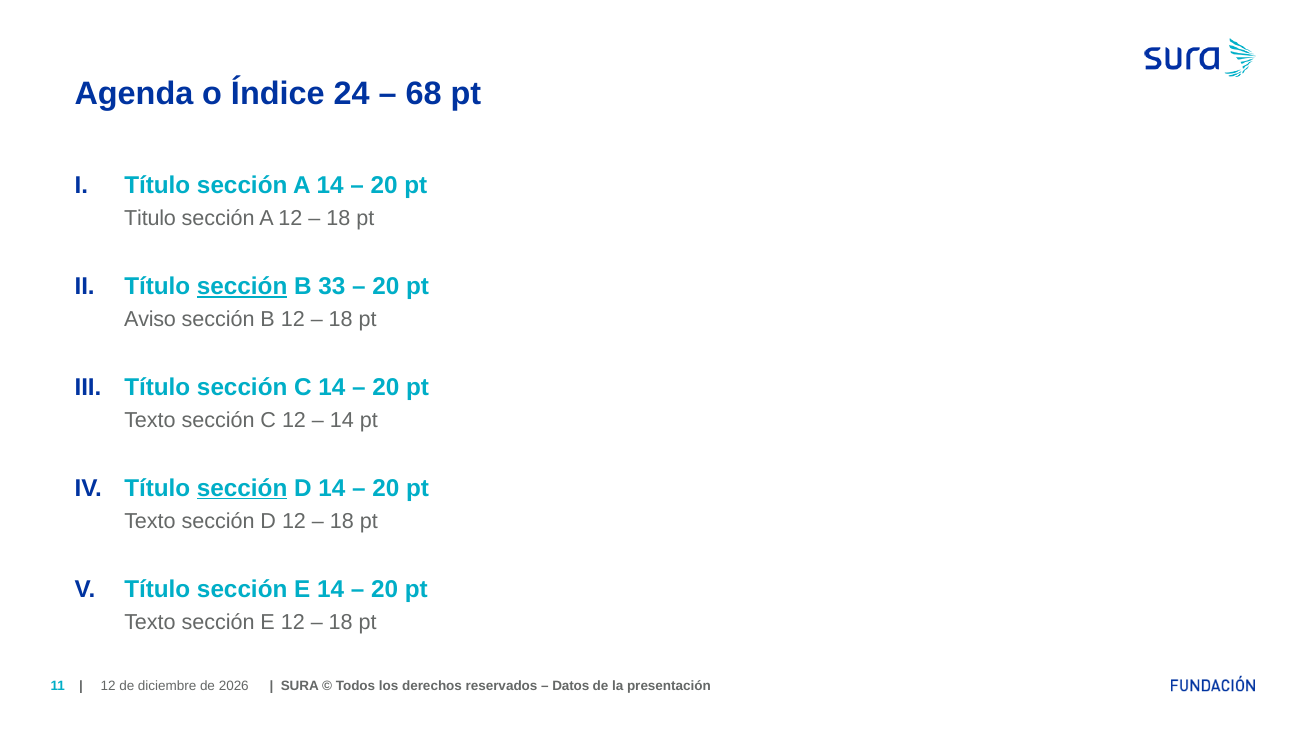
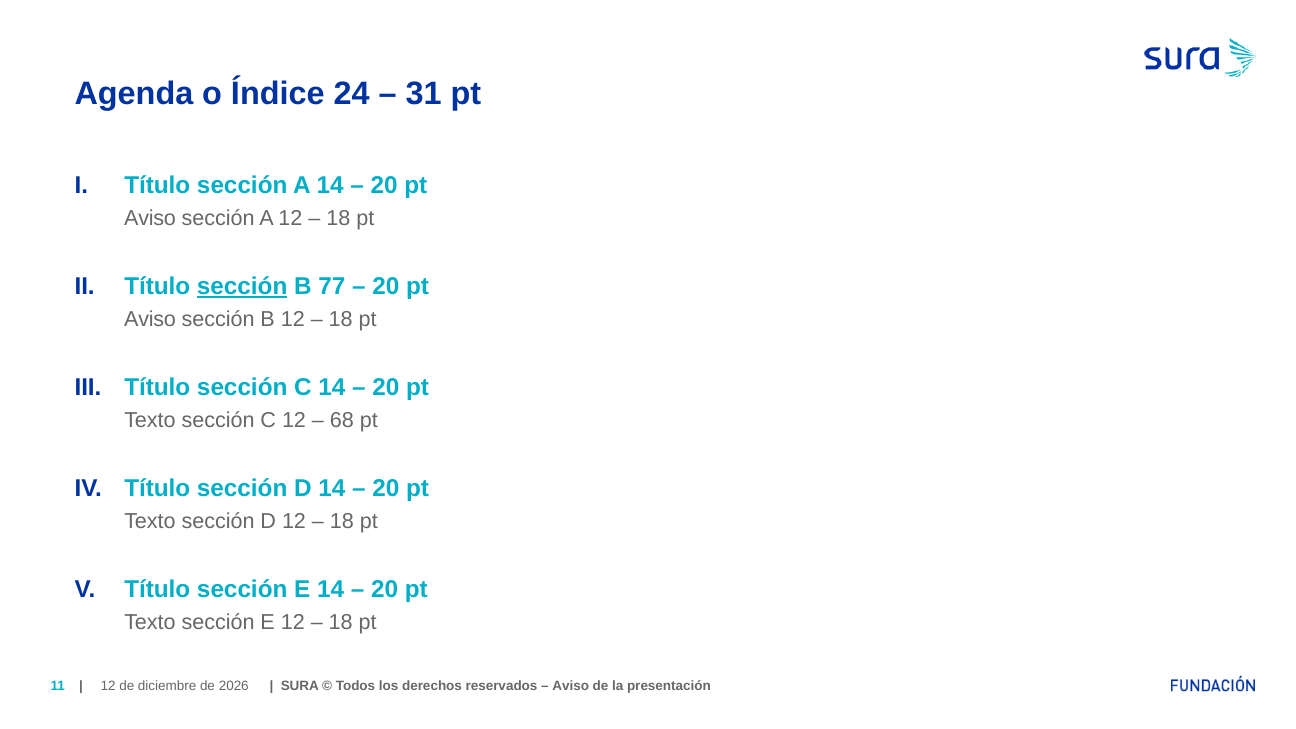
68: 68 -> 31 (424, 94)
Titulo: Titulo -> Aviso (150, 218)
33: 33 -> 77 (332, 286)
14: 14 -> 68 (342, 420)
sección underline: present -> none (242, 488)
Datos: Datos -> Aviso (571, 686)
